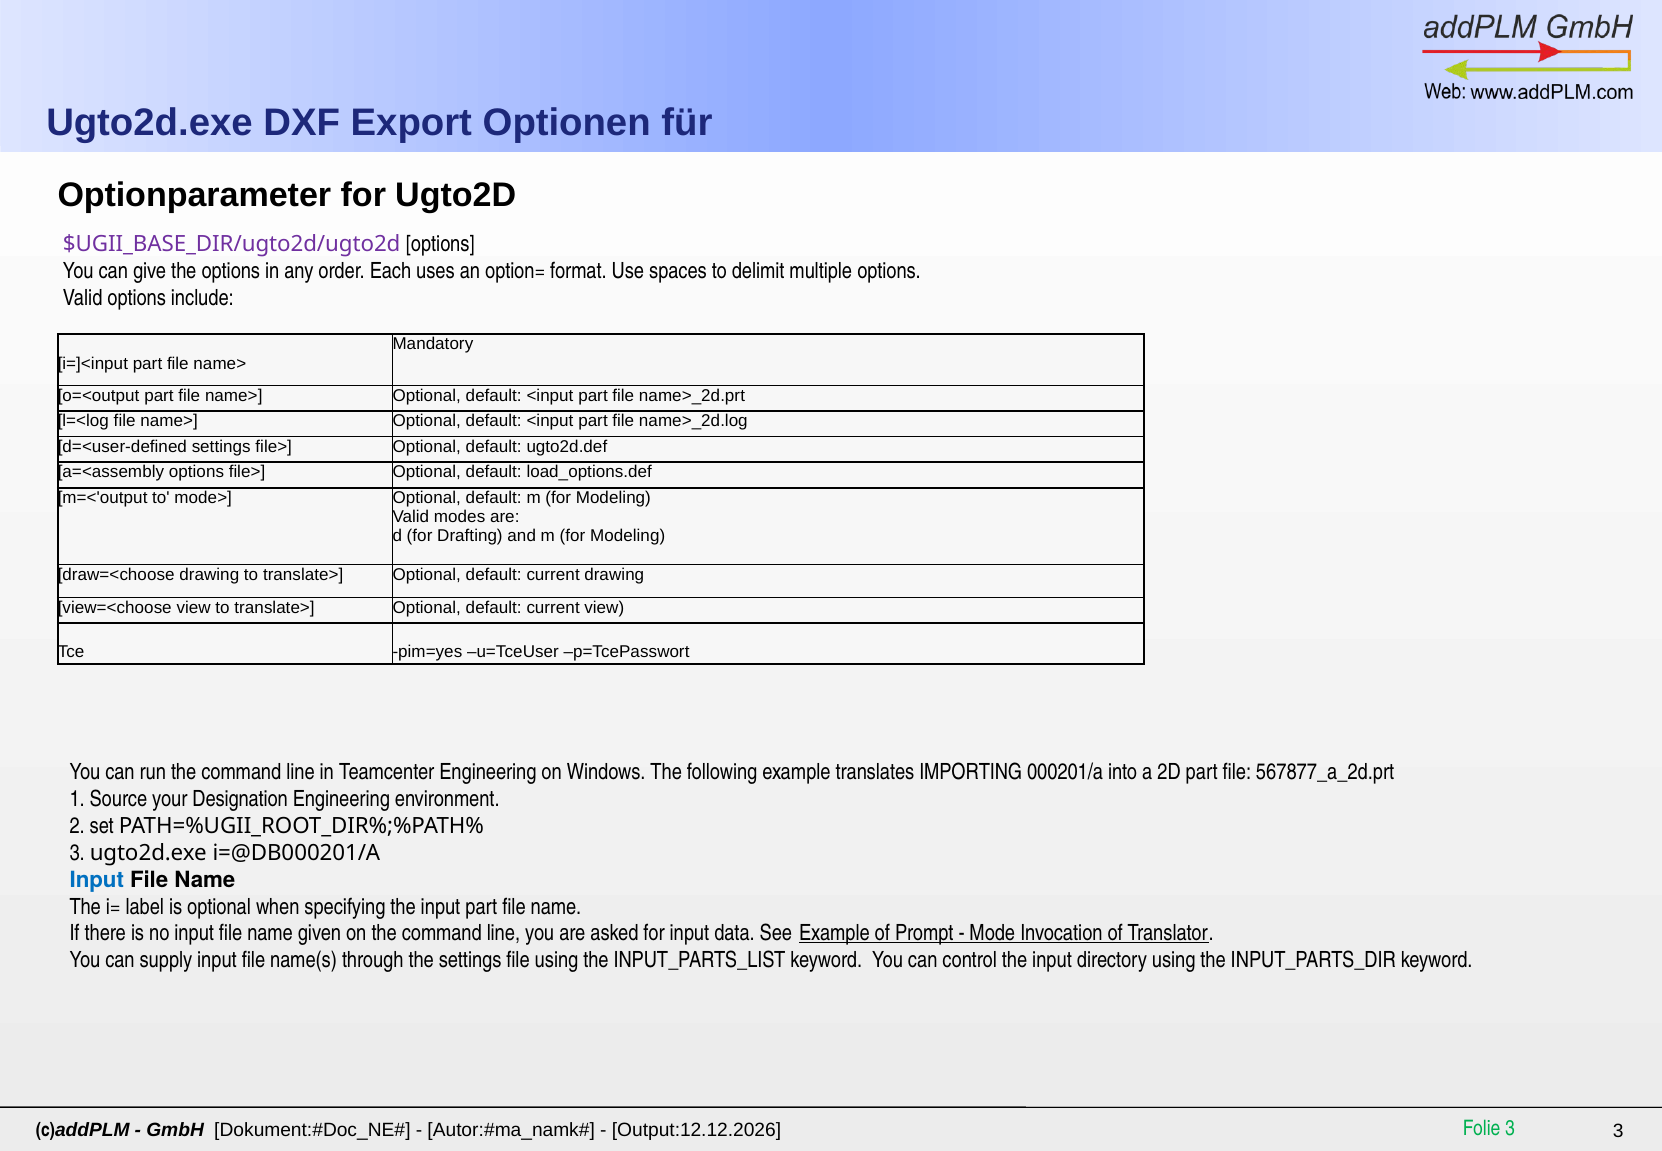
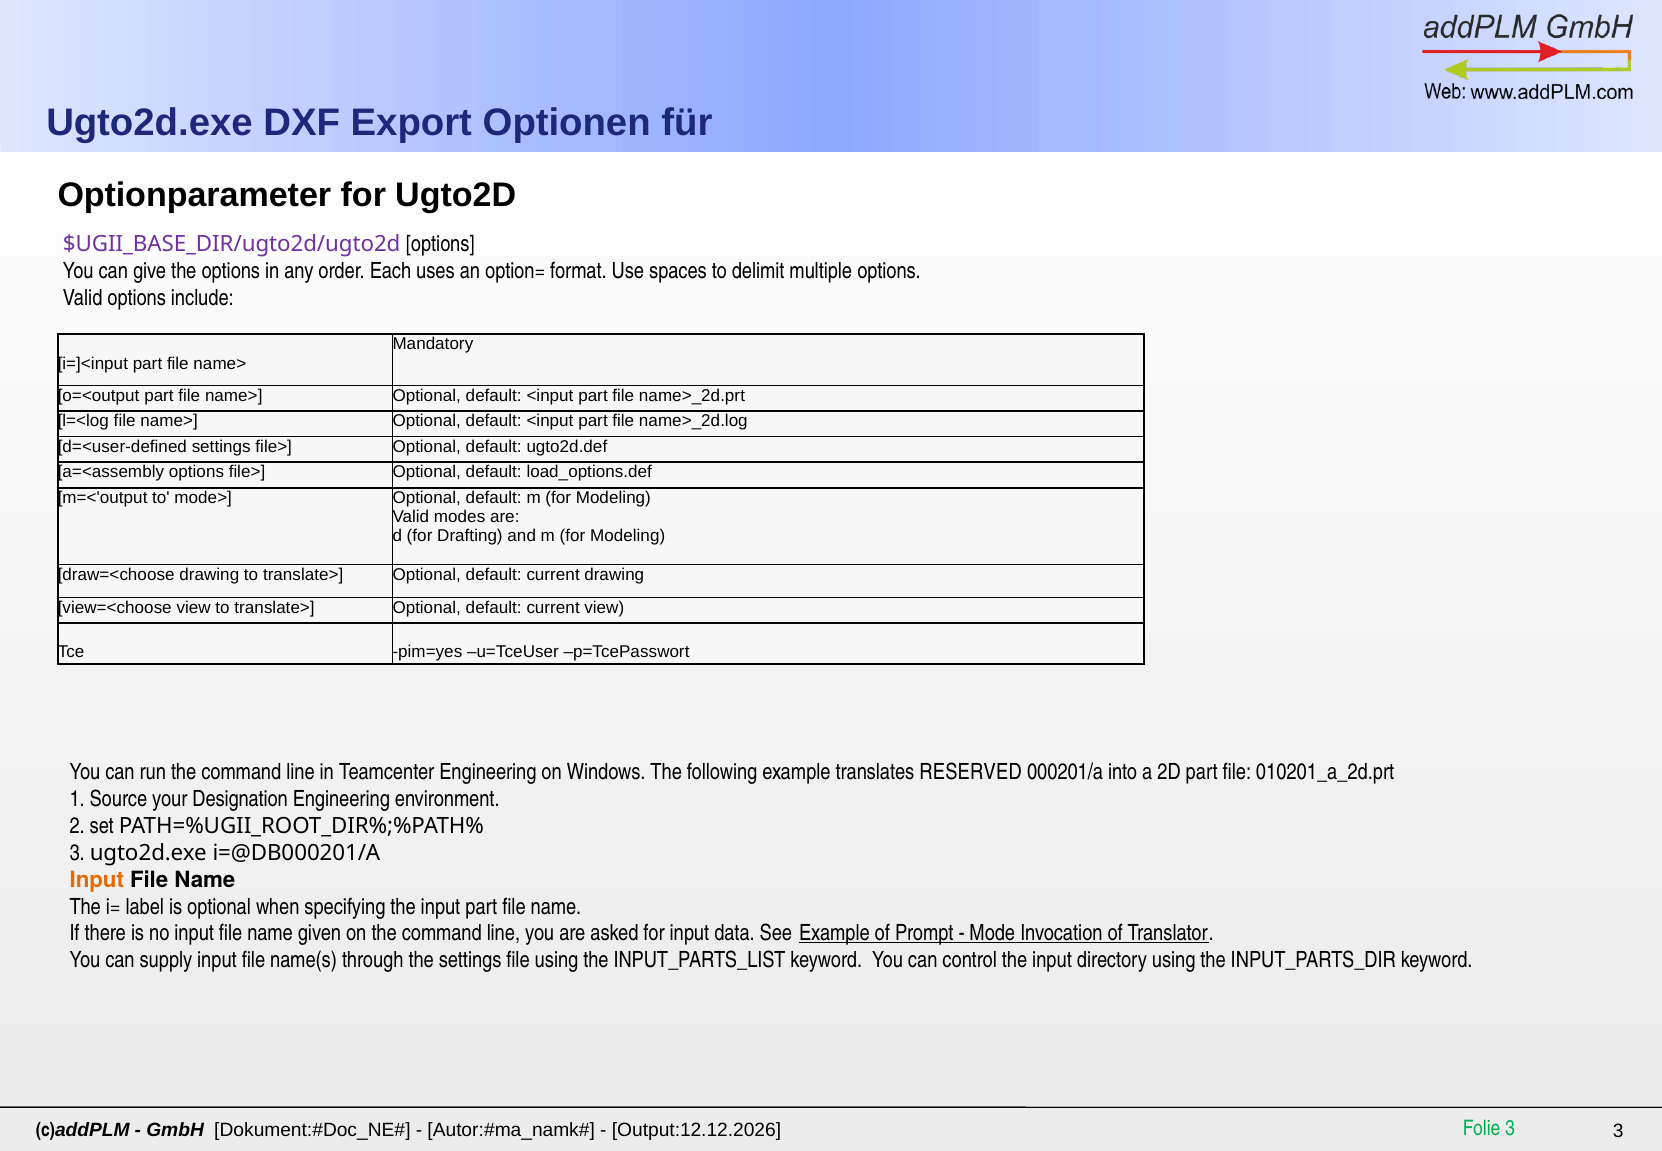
IMPORTING: IMPORTING -> RESERVED (971, 772)
567877_a_2d.prt: 567877_a_2d.prt -> 010201_a_2d.prt (1325, 772)
Input colour: blue -> orange (97, 880)
